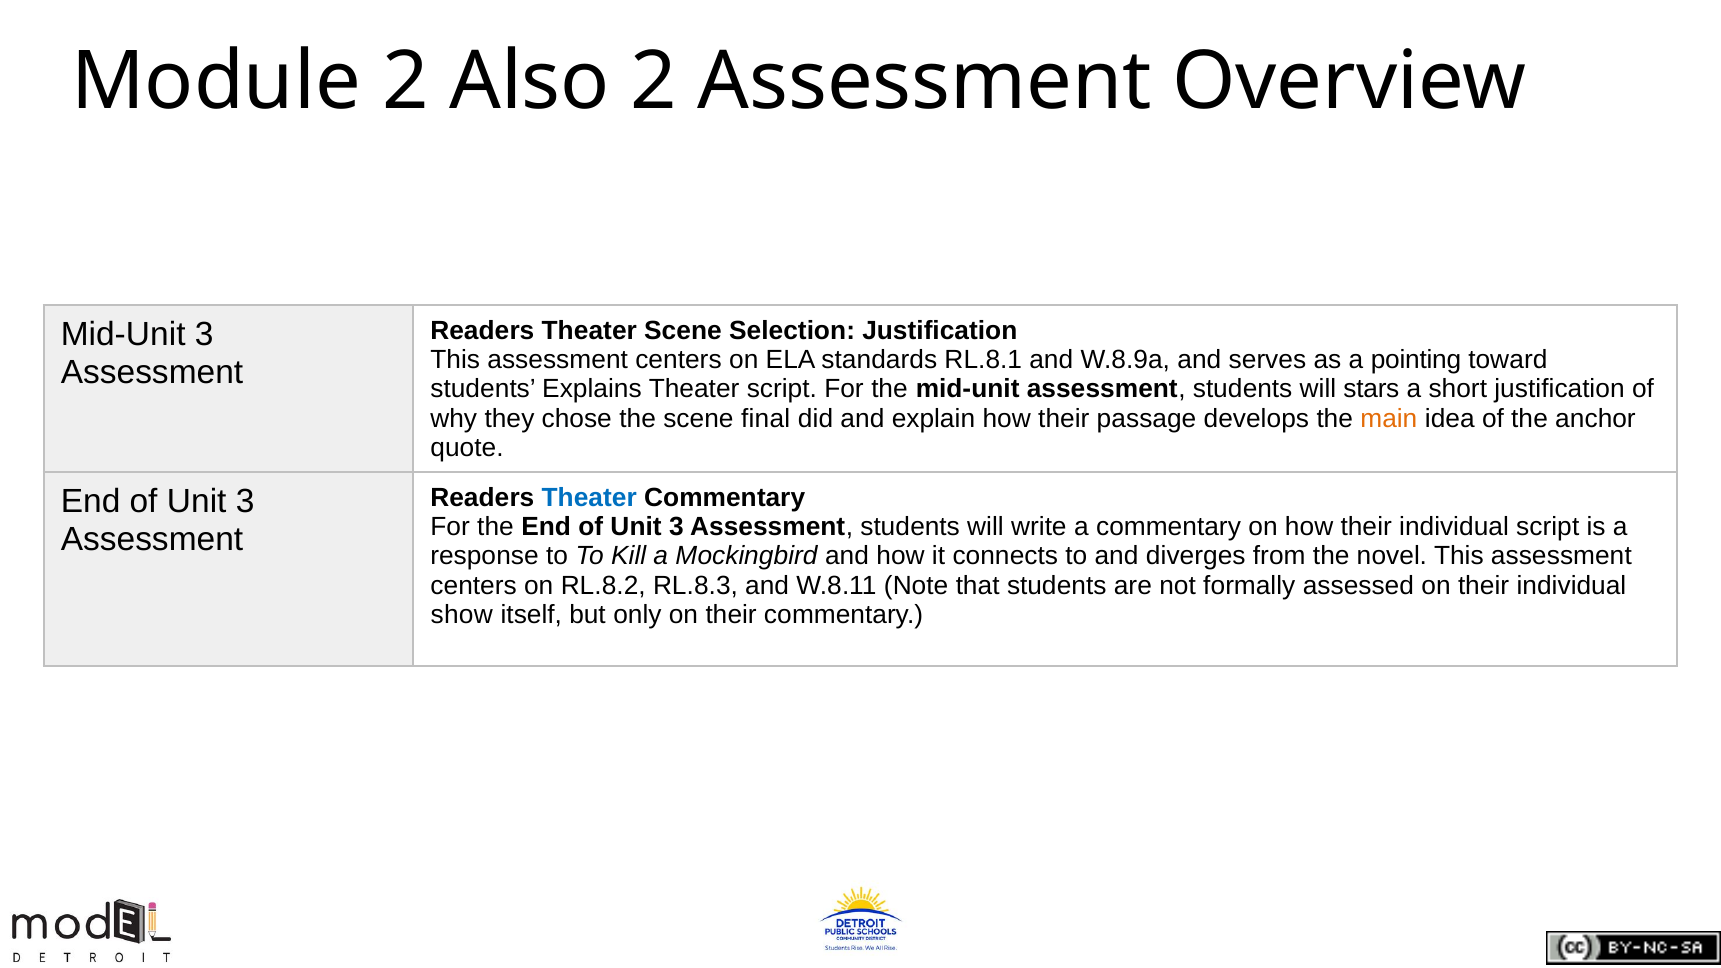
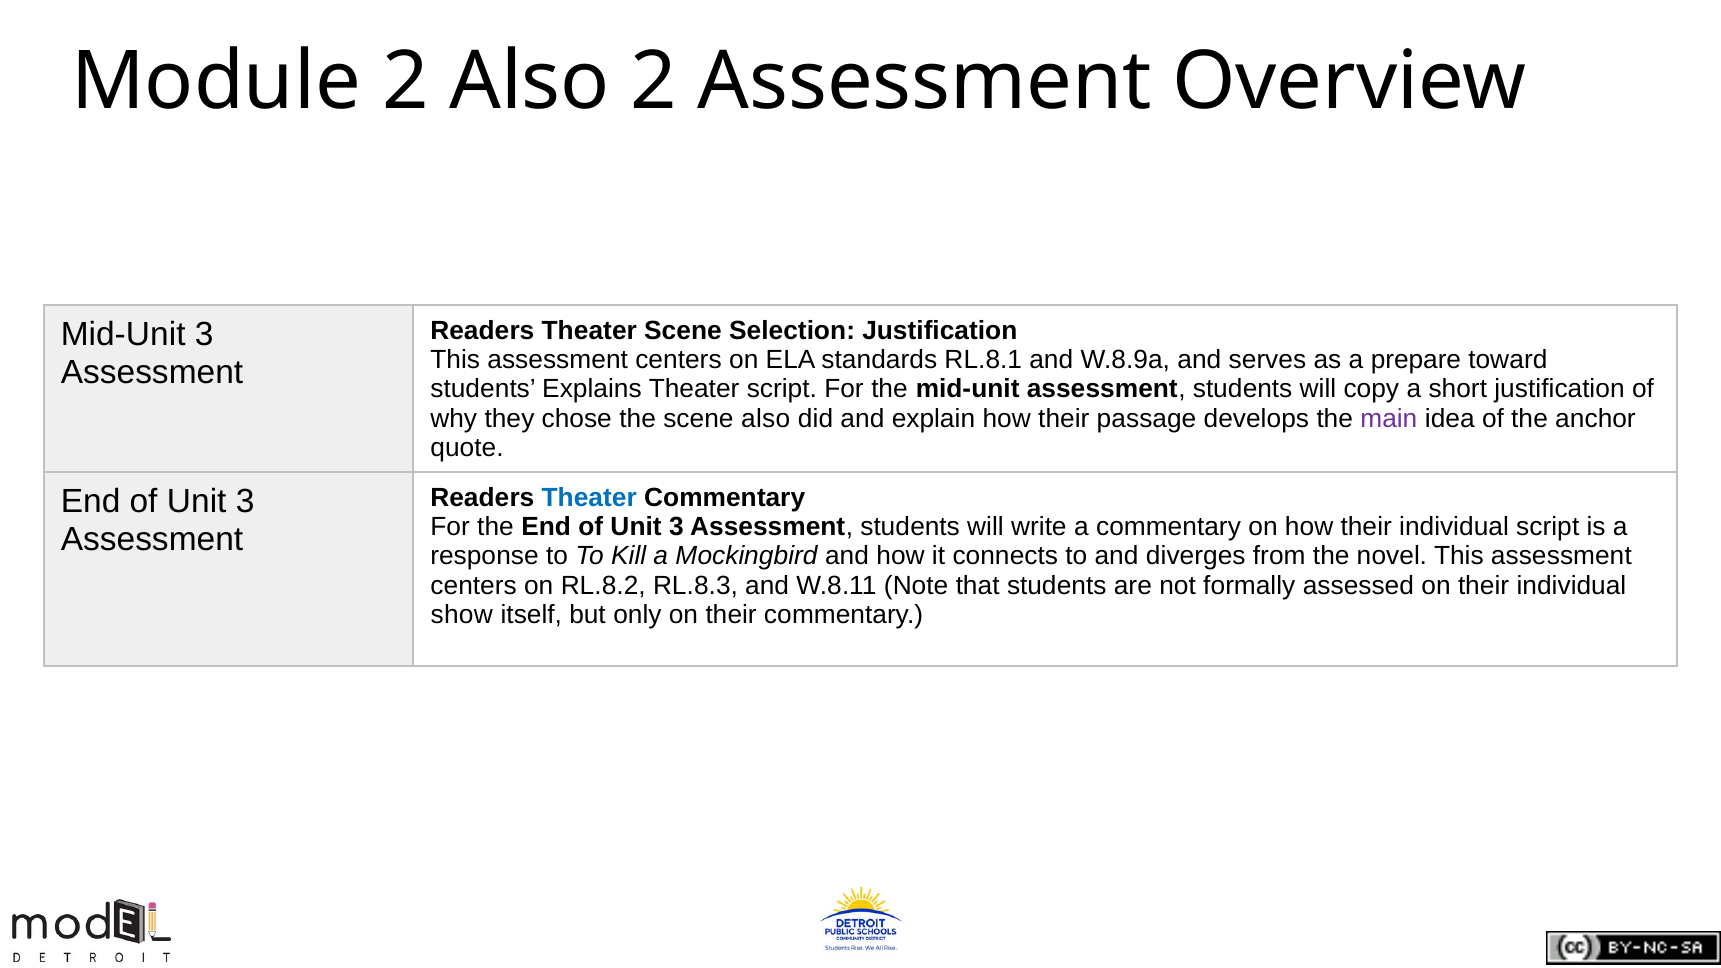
pointing: pointing -> prepare (1416, 360)
stars: stars -> copy (1371, 389)
scene final: final -> also (766, 419)
main colour: orange -> purple (1389, 419)
